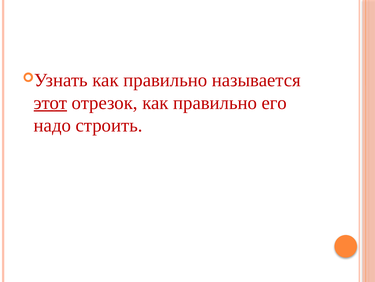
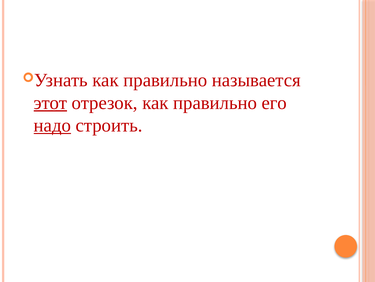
надо underline: none -> present (52, 125)
